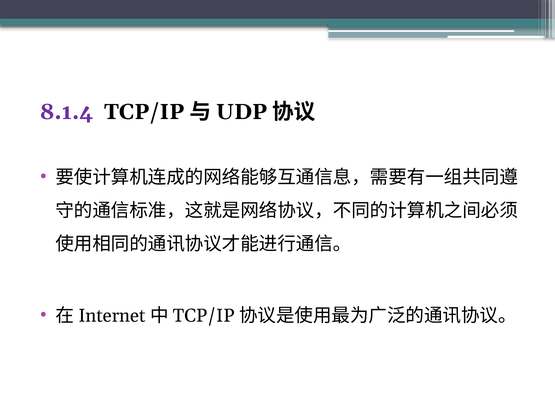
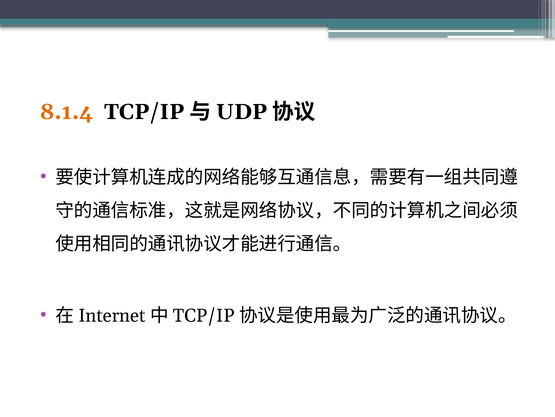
8.1.4 colour: purple -> orange (67, 112)
